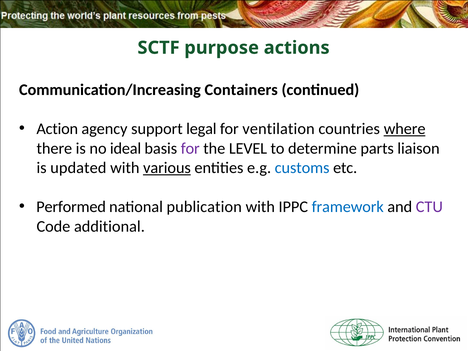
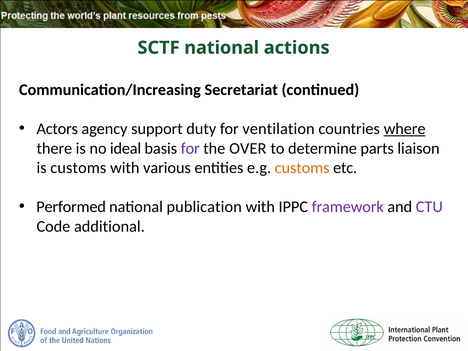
SCTF purpose: purpose -> national (222, 48)
Containers: Containers -> Secretariat (241, 90)
Action: Action -> Actors (57, 129)
legal: legal -> duty (201, 129)
LEVEL: LEVEL -> OVER (248, 148)
is updated: updated -> customs (78, 168)
various underline: present -> none (167, 168)
customs colour: blue -> orange (302, 168)
framework colour: blue -> purple (348, 207)
